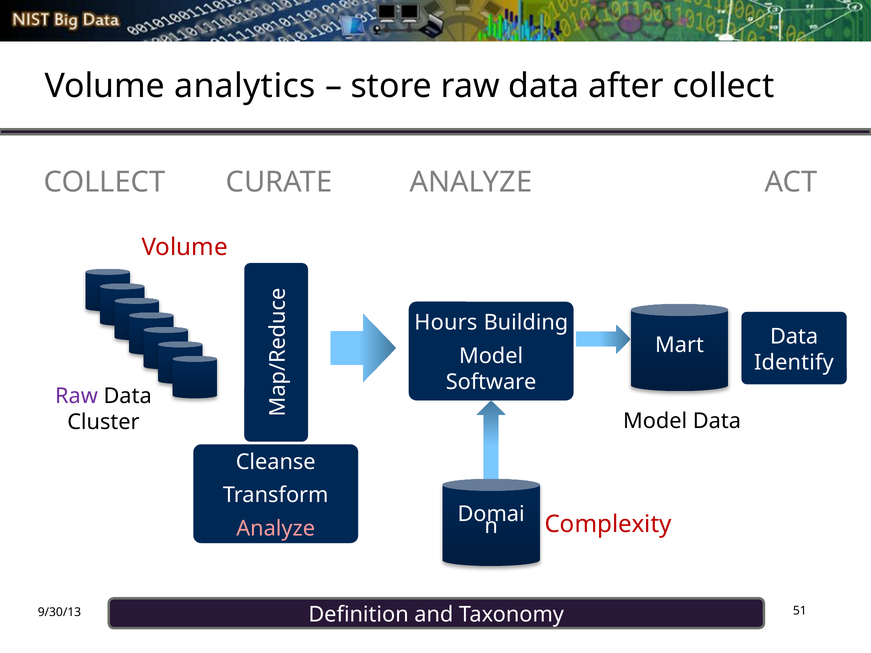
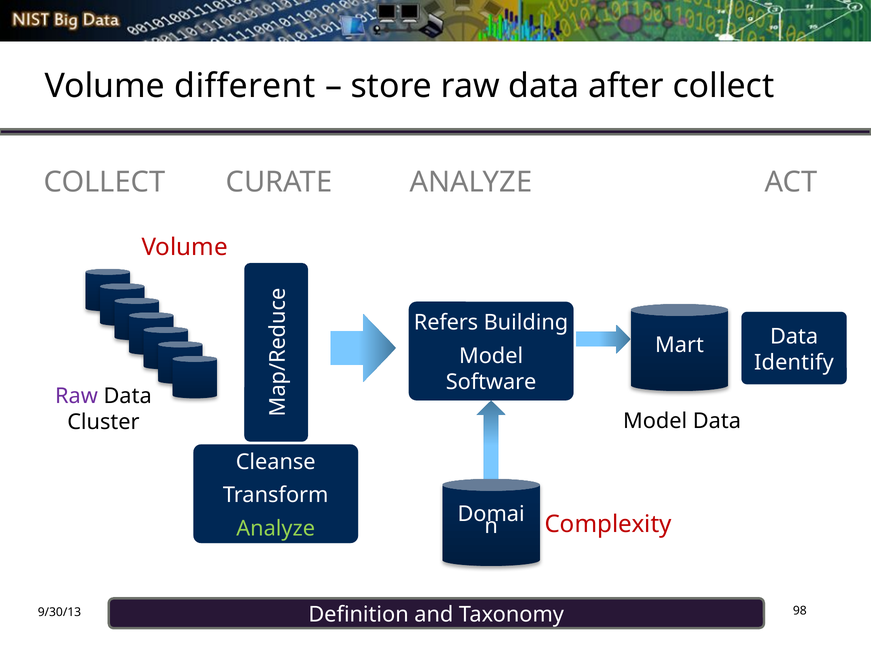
analytics: analytics -> different (245, 86)
Hours: Hours -> Refers (446, 323)
Analyze colour: pink -> light green (276, 529)
51: 51 -> 98 (800, 611)
